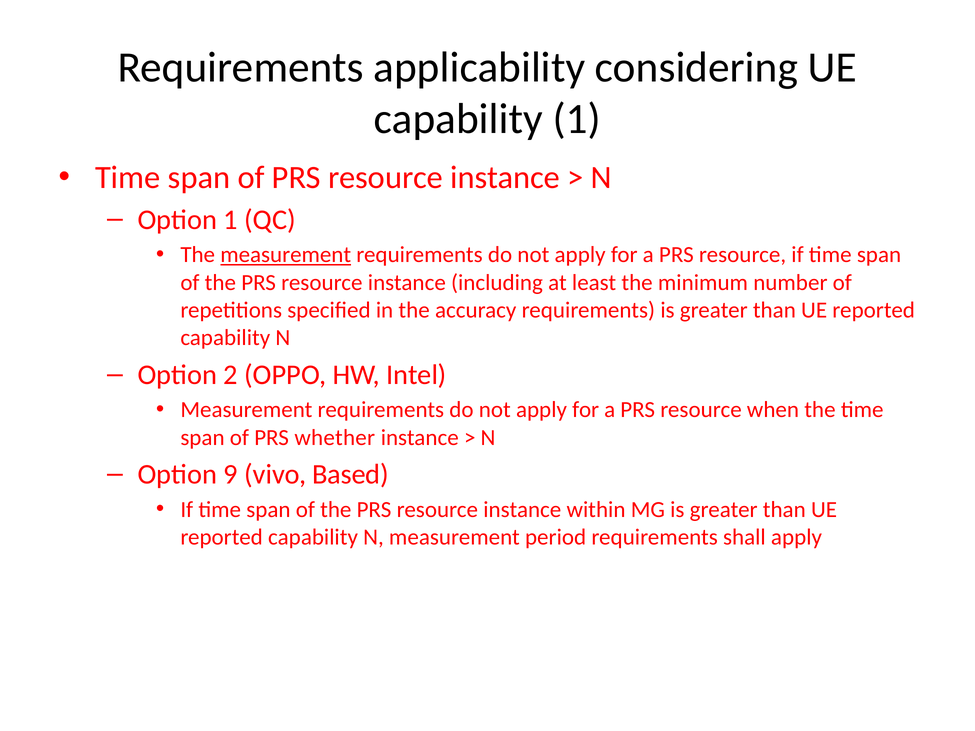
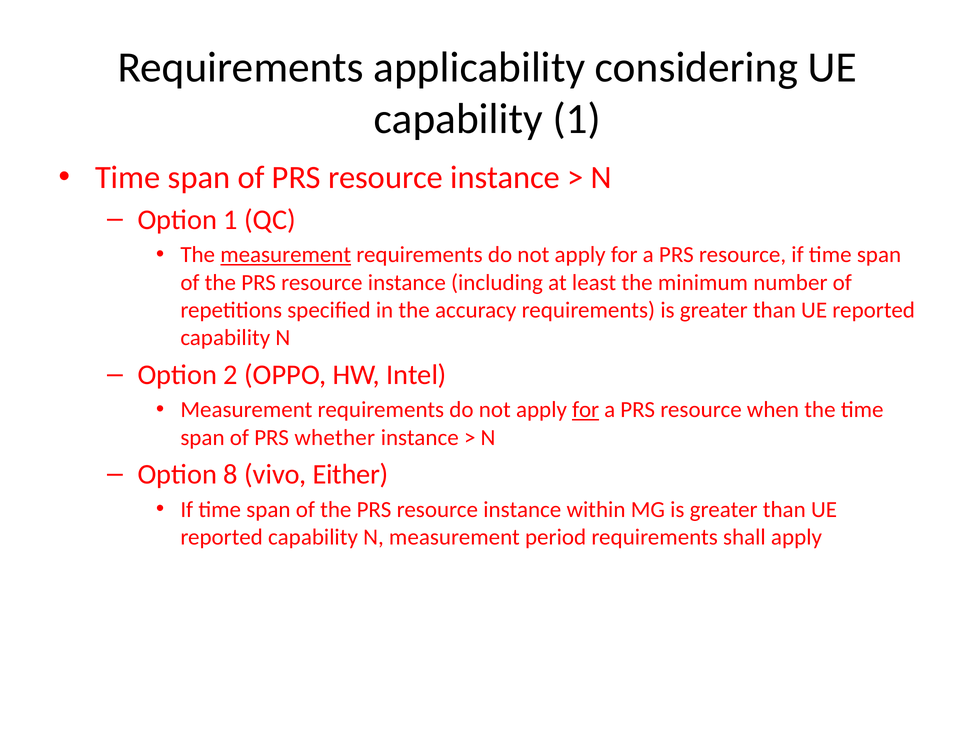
for underline: none -> present (586, 410)
9: 9 -> 8 (231, 475)
Based: Based -> Either (350, 475)
